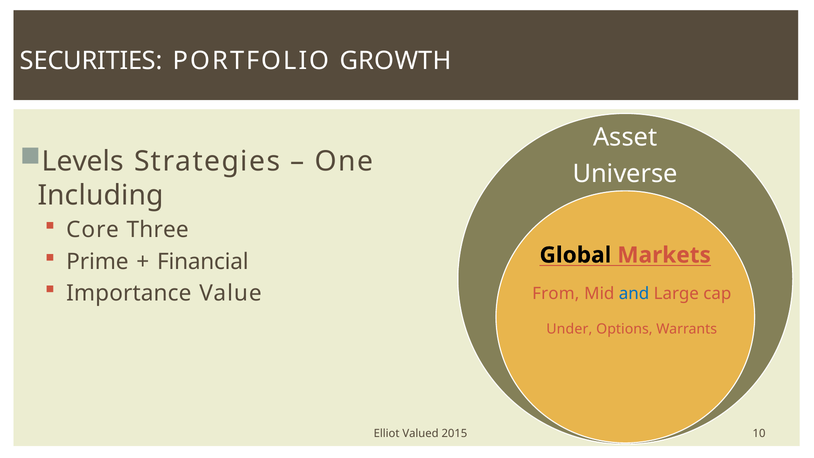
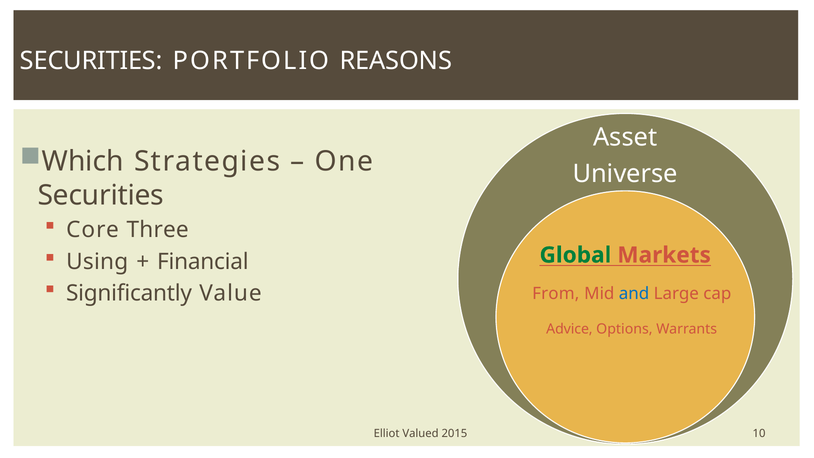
GROWTH: GROWTH -> REASONS (396, 61)
Levels: Levels -> Which (83, 161)
Including: Including -> Securities (101, 195)
Prime: Prime -> Using (97, 262)
Global colour: black -> green (575, 255)
Importance: Importance -> Significantly (129, 293)
Under: Under -> Advice (569, 329)
